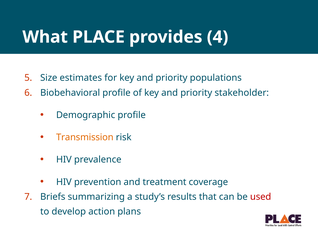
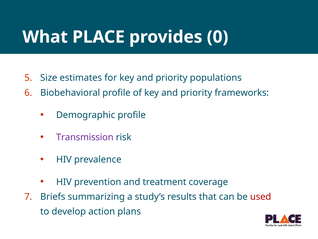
4: 4 -> 0 (218, 37)
stakeholder: stakeholder -> frameworks (242, 93)
Transmission colour: orange -> purple (85, 137)
